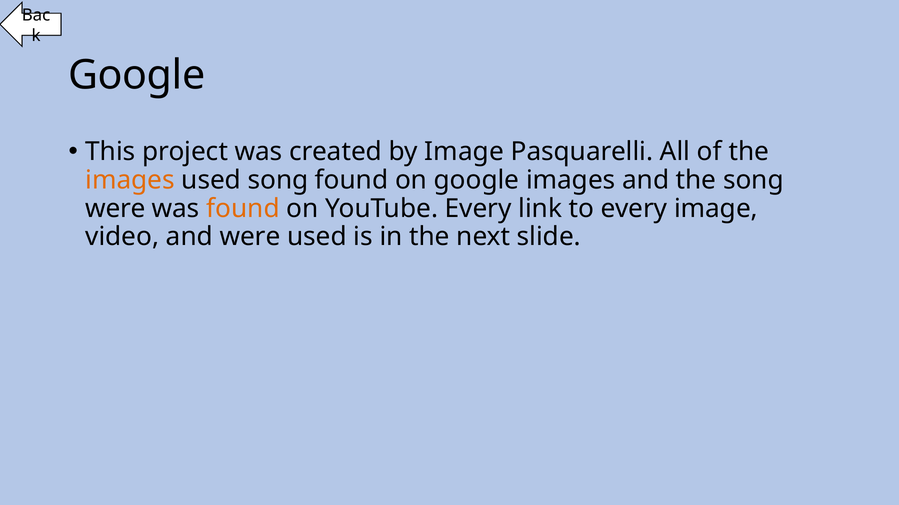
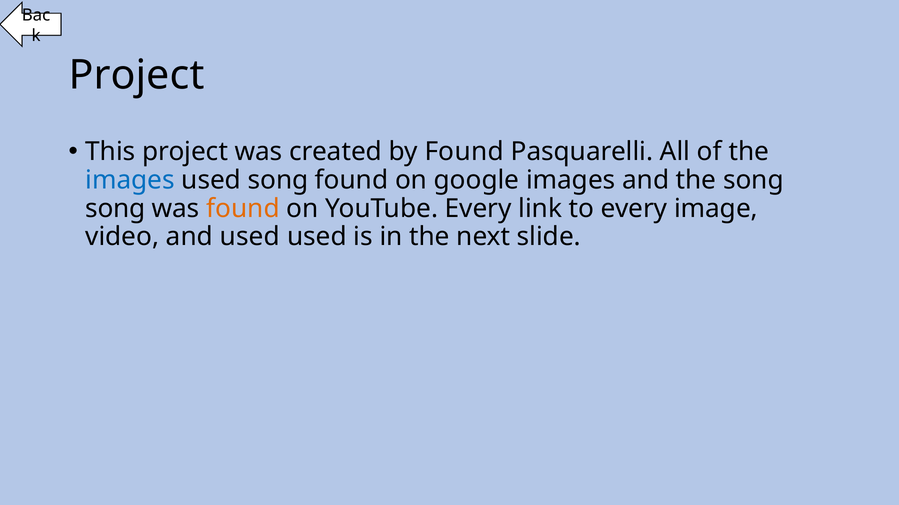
Google: Google -> Project (137, 76)
by Image: Image -> Found (464, 152)
images colour: orange -> blue (130, 180)
were: were -> song (115, 209)
and were: were -> used (250, 237)
